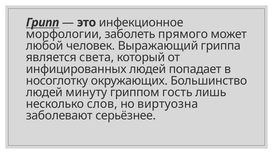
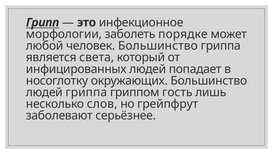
прямого: прямого -> порядке (183, 34)
человек Выражающий: Выражающий -> Большинство (158, 46)
людей минуту: минуту -> гриппа (86, 92)
виртуозна: виртуозна -> грейпфрут (168, 104)
